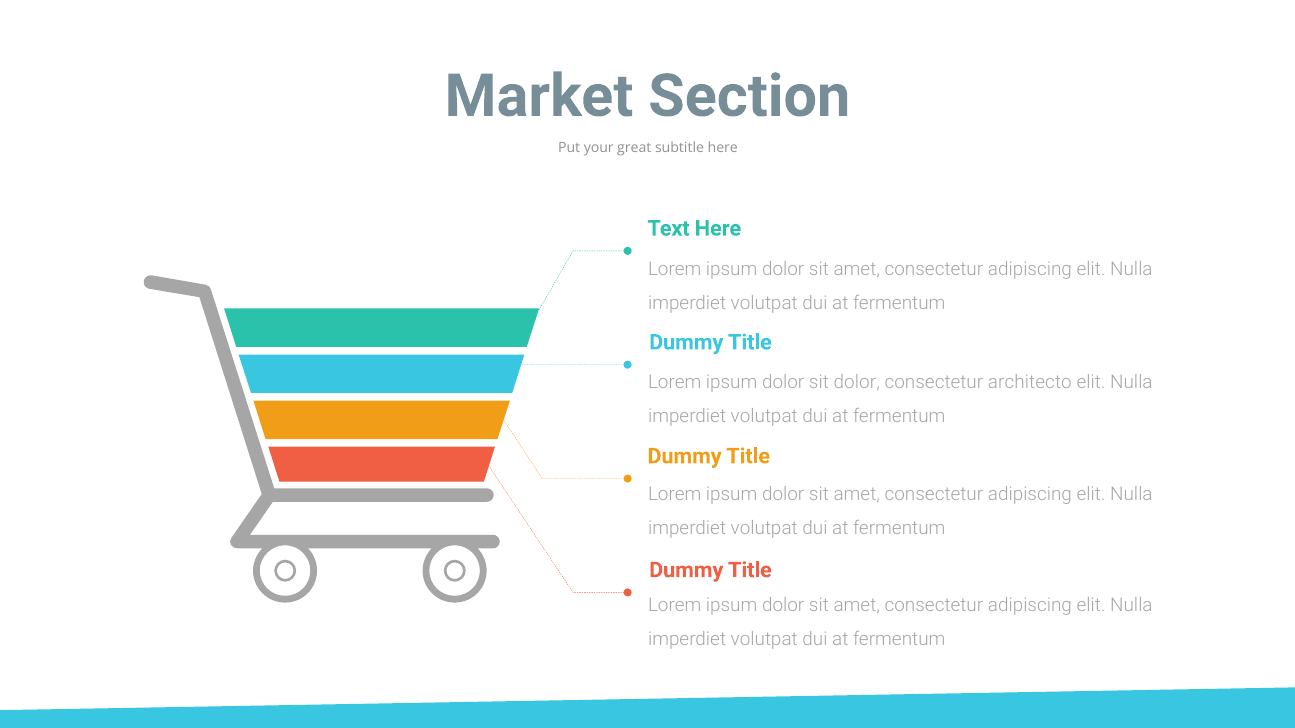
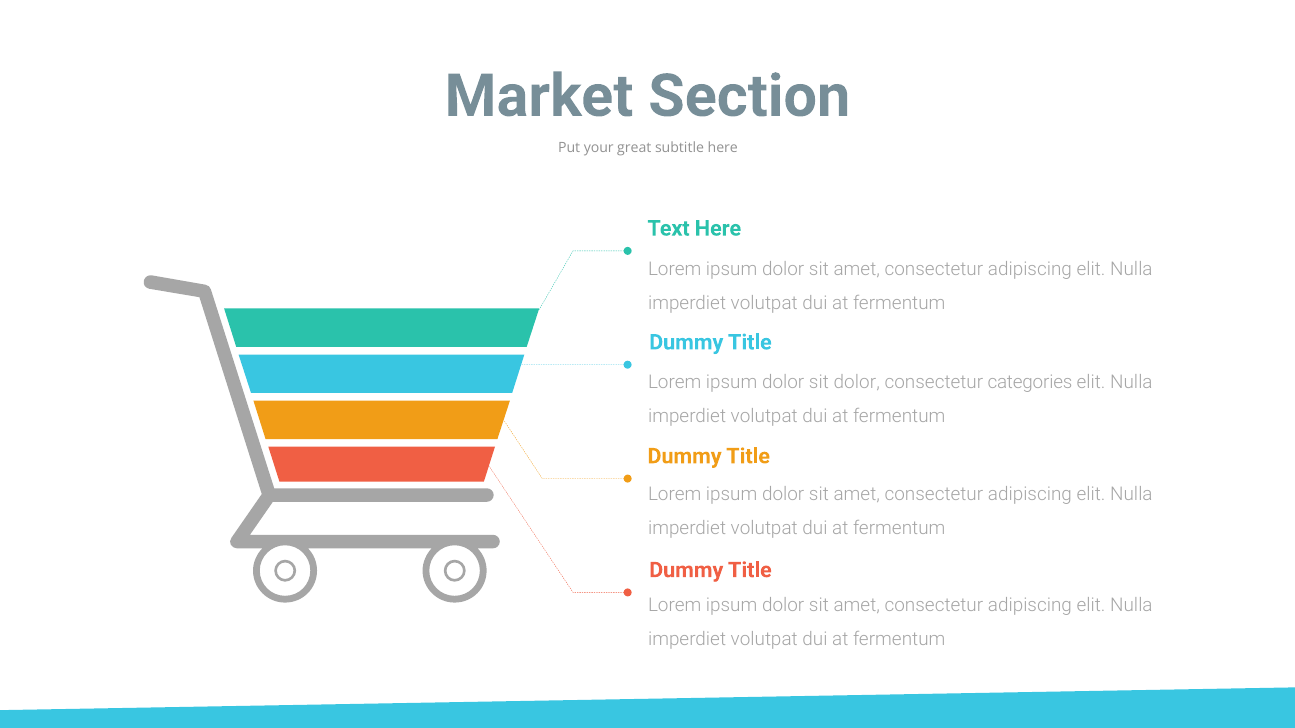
architecto: architecto -> categories (1030, 383)
